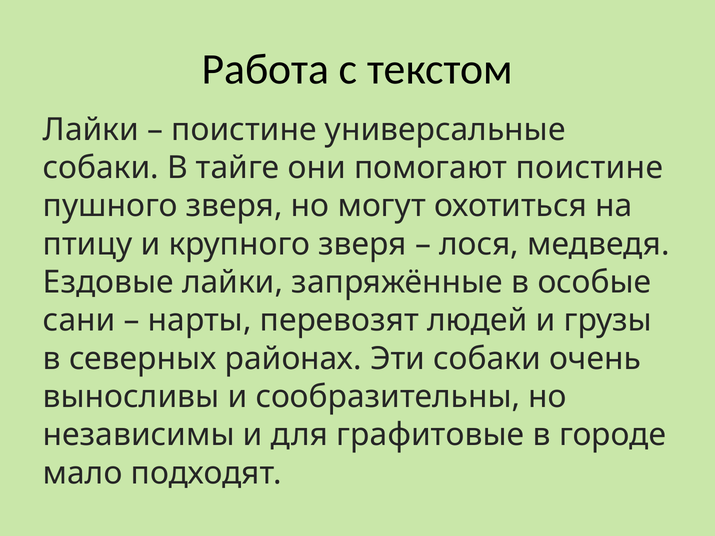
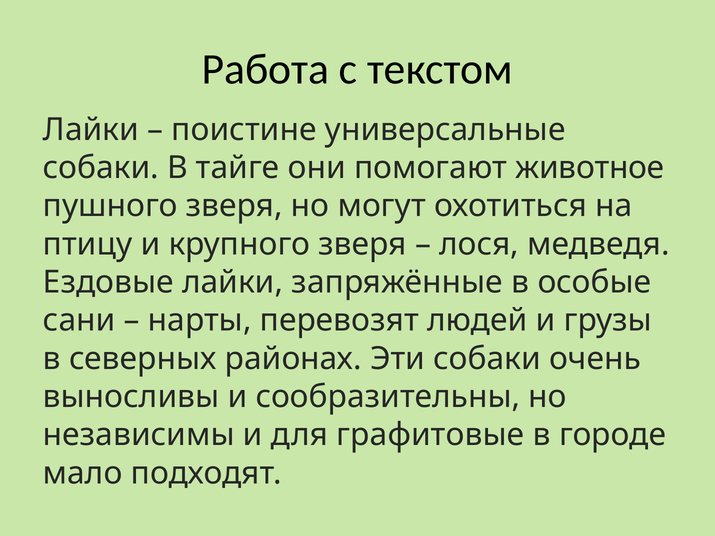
помогают поистине: поистине -> животное (590, 168)
